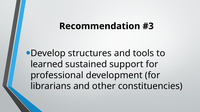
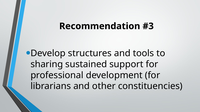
learned: learned -> sharing (47, 65)
